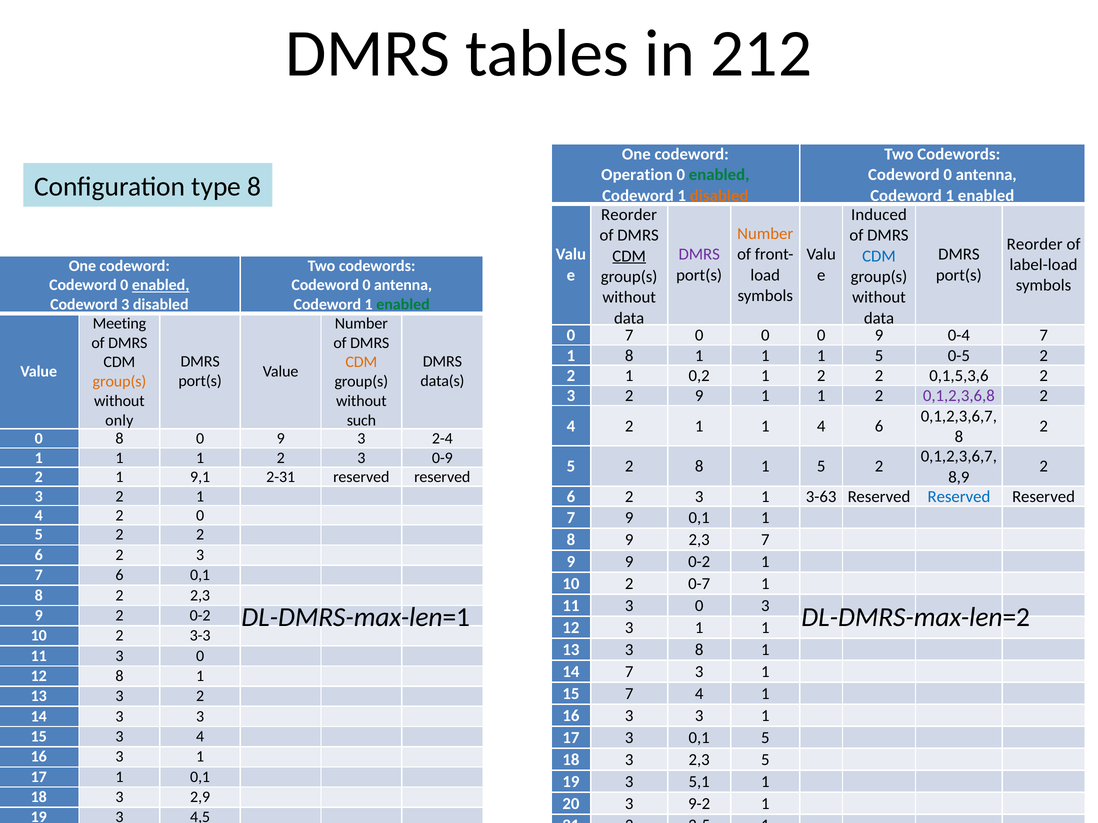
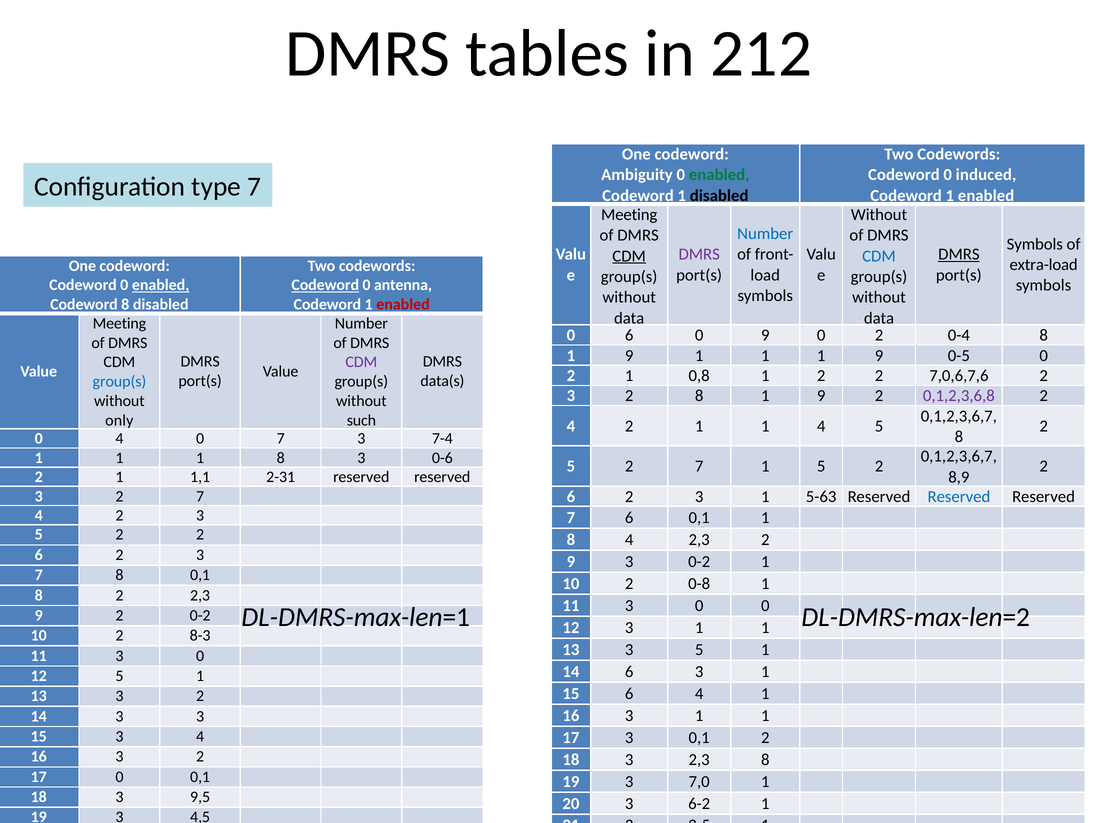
Operation: Operation -> Ambiguity (637, 175)
antenna: antenna -> induced (986, 175)
type 8: 8 -> 7 (254, 187)
disabled colour: orange -> black (719, 196)
Reorder: Reorder -> Meeting (629, 215)
Induced: Induced -> Without (879, 215)
Number colour: orange -> blue (765, 234)
Reorder: Reorder -> Symbols (1035, 244)
DMRS underline: none -> present (959, 254)
label-load: label-load -> extra-load (1044, 265)
Codeword underline: none -> present (325, 285)
Codeword 3: 3 -> 8 (125, 305)
enabled colour: green -> red (403, 305)
0 7: 7 -> 6 (629, 336)
0: 0 -> 9 (765, 336)
9: 9 -> 2 (879, 336)
0-4 7: 7 -> 8 (1044, 336)
8: 8 -> 9 (629, 356)
1 1 5: 5 -> 9 (879, 356)
0-5 2: 2 -> 0 (1044, 356)
CDM colour: orange -> purple (361, 362)
1 0,2: 0,2 -> 0,8 (699, 376)
0,1,5,3,6: 0,1,5,3,6 -> 7,0,6,7,6 (959, 376)
group(s colour: orange -> blue (119, 382)
2 9: 9 -> 8 (699, 396)
1: 1 -> 9 (821, 396)
4 6: 6 -> 5 (879, 426)
0 8: 8 -> 4 (119, 439)
9: 9 -> 7 (281, 439)
2-4: 2-4 -> 7-4 (442, 439)
1 1 1 2: 2 -> 8 (281, 458)
0-9: 0-9 -> 0-6 (442, 458)
5 2 8: 8 -> 7 (699, 467)
9,1: 9,1 -> 1,1 (200, 477)
3 2 1: 1 -> 7 (200, 497)
3-63: 3-63 -> 5-63 (821, 497)
4 2 0: 0 -> 3 (200, 516)
9: 9 -> 6 (629, 518)
8 9: 9 -> 4 (629, 540)
7: 7 -> 2 (765, 540)
9 9: 9 -> 3 (629, 562)
7 6: 6 -> 8 (119, 575)
0-7: 0-7 -> 0-8 (699, 584)
0 3: 3 -> 0 (765, 606)
3-3: 3-3 -> 8-3 (200, 636)
13 3 8: 8 -> 5 (699, 650)
14 7: 7 -> 6 (629, 672)
12 8: 8 -> 5 (119, 676)
15 7: 7 -> 6 (629, 694)
16 3 3: 3 -> 1 (699, 716)
17 3 0,1 5: 5 -> 2 (765, 738)
16 3 1: 1 -> 2 (200, 757)
2,3 5: 5 -> 8 (765, 760)
17 1: 1 -> 0 (119, 777)
5,1: 5,1 -> 7,0 (699, 782)
2,9: 2,9 -> 9,5 (200, 797)
9-2: 9-2 -> 6-2 (699, 804)
